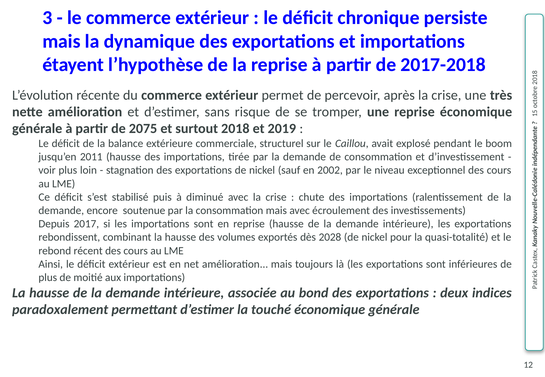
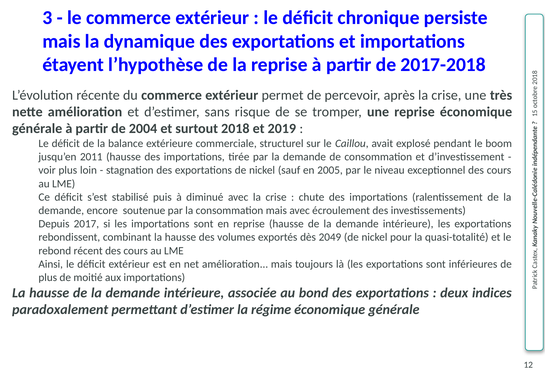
2075: 2075 -> 2004 (143, 129)
2002: 2002 -> 2005 (330, 170)
2028: 2028 -> 2049 (330, 237)
touché: touché -> régime (271, 310)
